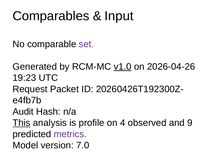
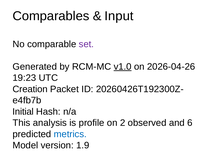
Request: Request -> Creation (30, 89)
Audit: Audit -> Initial (23, 112)
This underline: present -> none (21, 123)
4: 4 -> 2 (123, 123)
9: 9 -> 6 (190, 123)
metrics colour: purple -> blue (70, 134)
7.0: 7.0 -> 1.9 (83, 146)
